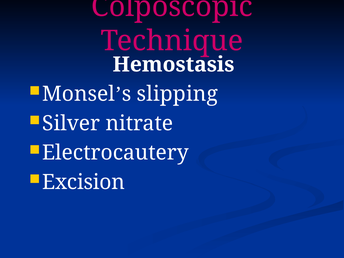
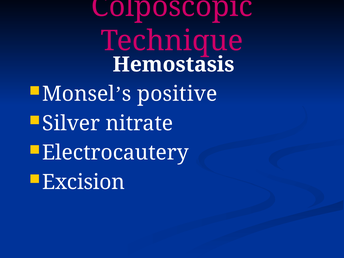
slipping: slipping -> positive (177, 94)
